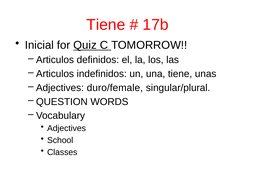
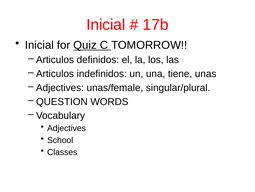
Tiene: Tiene -> Inicial (106, 25)
duro/female: duro/female -> unas/female (115, 87)
